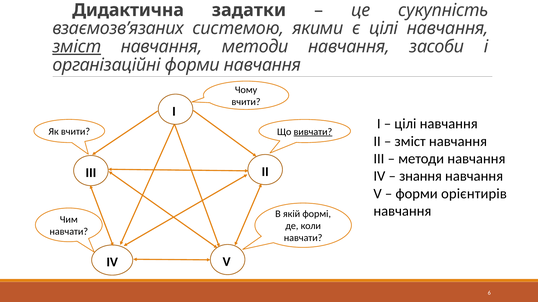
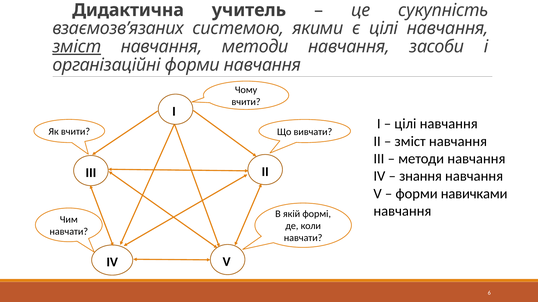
задатки: задатки -> учитель (249, 10)
вивчати underline: present -> none (313, 132)
орієнтирів: орієнтирів -> навичками (474, 194)
